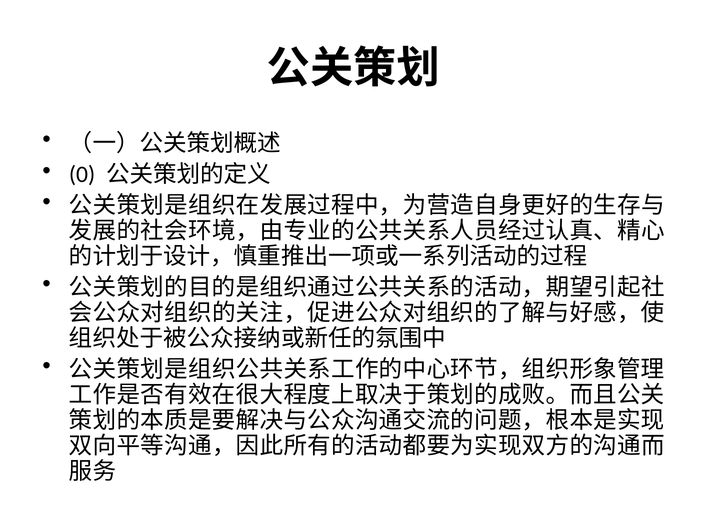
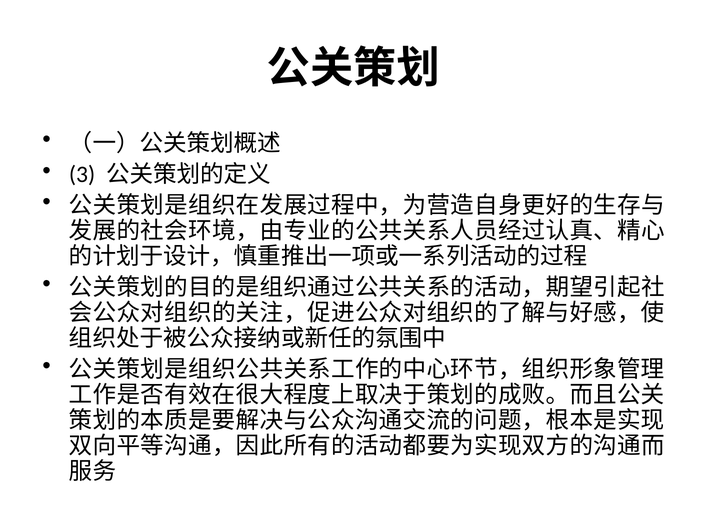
0: 0 -> 3 (82, 174)
